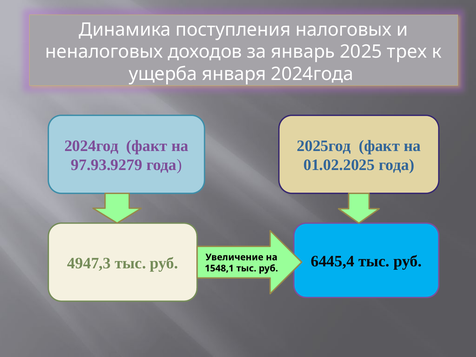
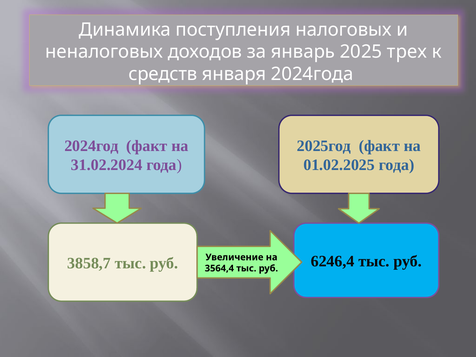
ущерба: ущерба -> средств (163, 74)
97.93.9279: 97.93.9279 -> 31.02.2024 (107, 165)
4947,3: 4947,3 -> 3858,7 (89, 263)
6445,4: 6445,4 -> 6246,4 (333, 261)
1548,1: 1548,1 -> 3564,4 (219, 268)
